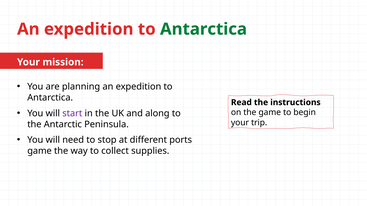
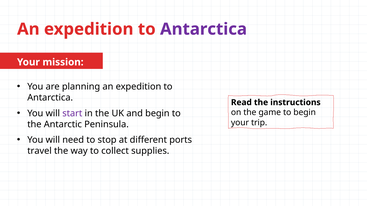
Antarctica colour: green -> purple (204, 29)
and along: along -> begin (157, 113)
game: game -> travel (40, 151)
